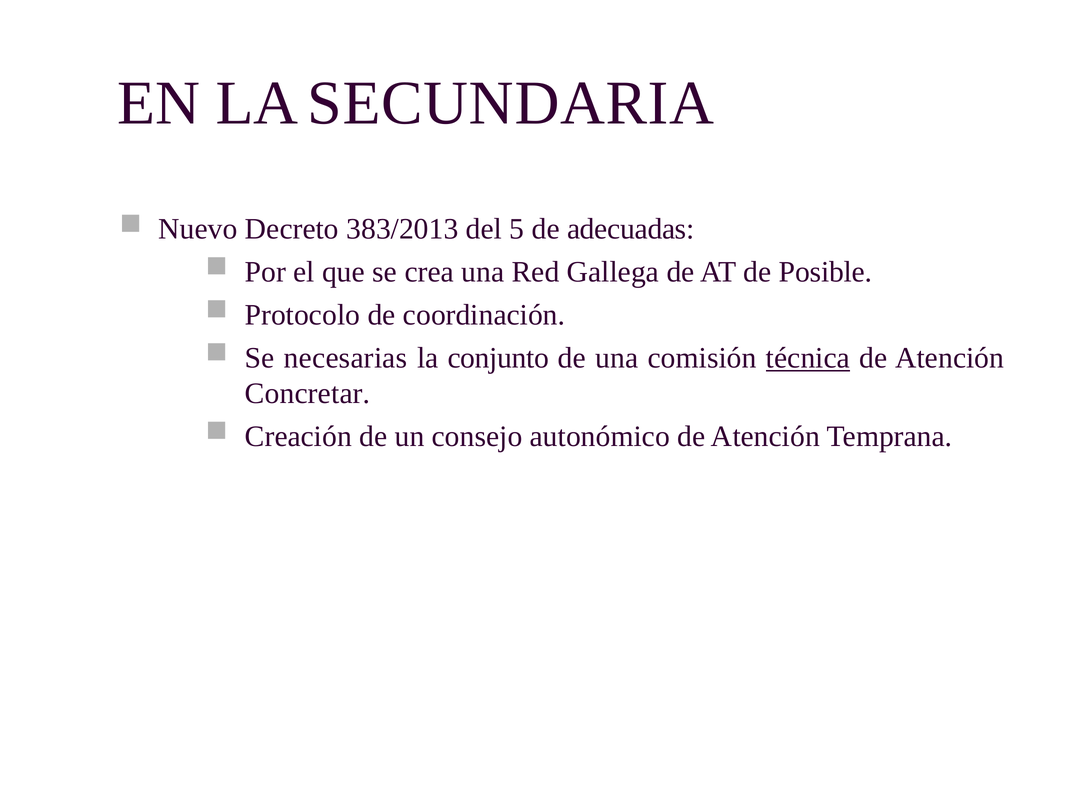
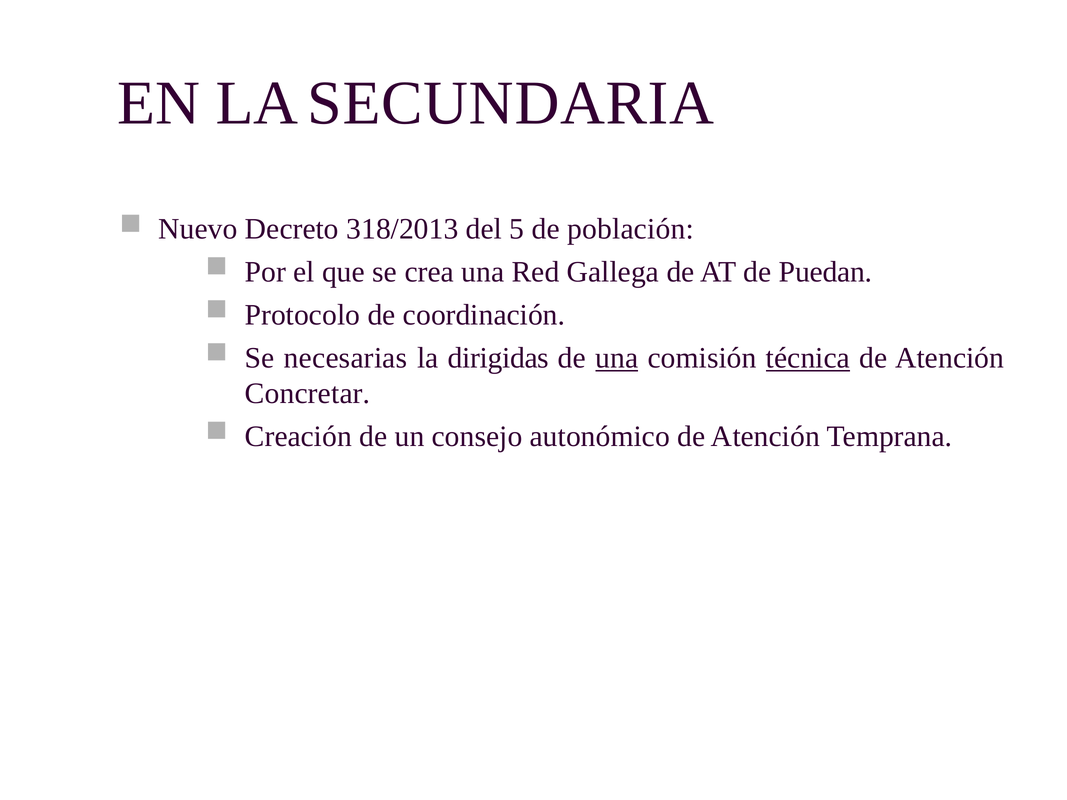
383/2013: 383/2013 -> 318/2013 (402, 229)
adecuadas: adecuadas -> población (630, 229)
Posible: Posible -> Puedan (825, 272)
conjunto: conjunto -> dirigidas (498, 358)
una underline: none -> present (617, 358)
